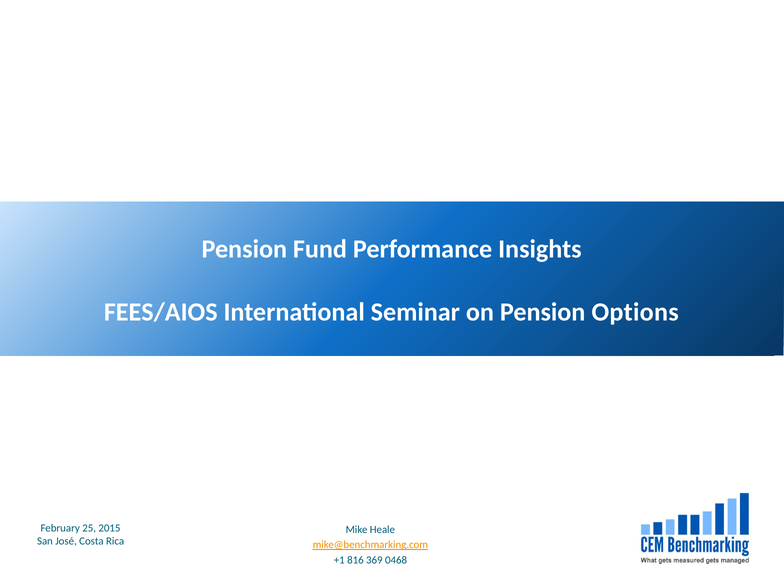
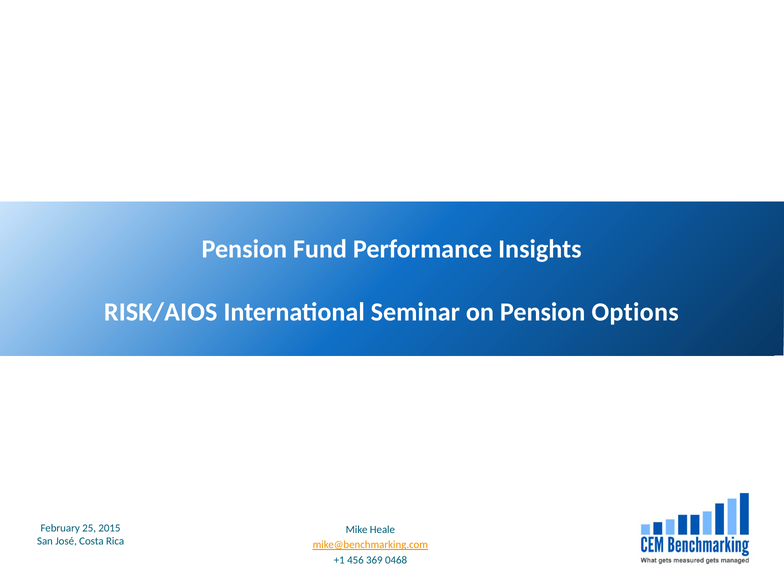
FEES/AIOS: FEES/AIOS -> RISK/AIOS (161, 312)
816: 816 -> 456 (355, 560)
